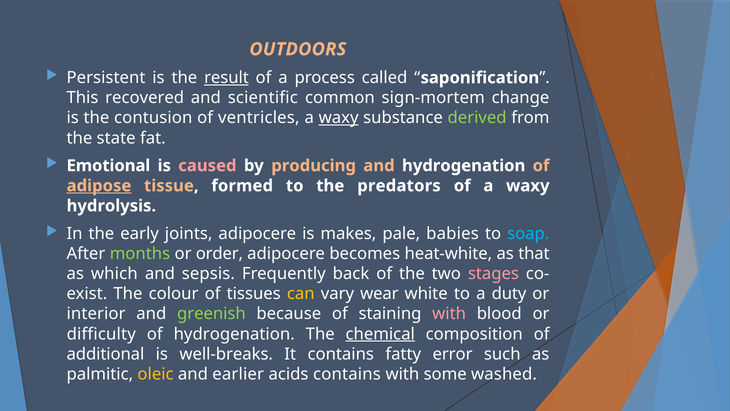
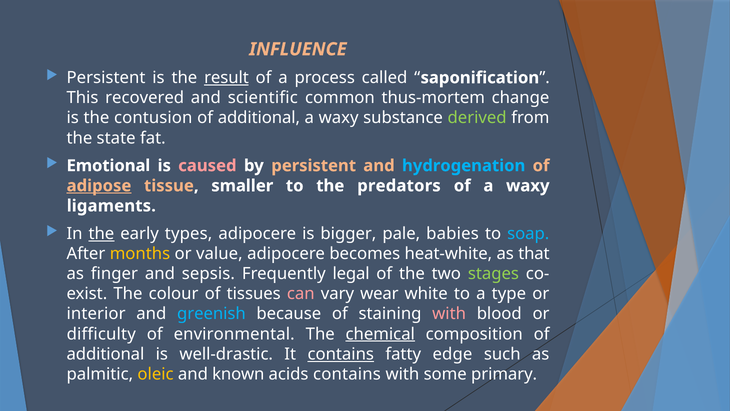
OUTDOORS: OUTDOORS -> INFLUENCE (298, 49)
sign-mortem: sign-mortem -> thus-mortem (433, 98)
ventricles: ventricles -> additional (259, 118)
waxy underline: present -> none (339, 118)
by producing: producing -> persistent (314, 166)
hydrogenation colour: white -> light blue (464, 166)
formed: formed -> smaller (242, 186)
hydrolysis: hydrolysis -> ligaments (111, 206)
the underline: none -> present (101, 233)
joints: joints -> types (189, 233)
makes: makes -> bigger (348, 233)
months colour: light green -> yellow (140, 253)
order: order -> value (219, 253)
which: which -> finger (114, 274)
back: back -> legal (351, 274)
stages colour: pink -> light green (493, 274)
can colour: yellow -> pink (301, 294)
duty: duty -> type (509, 294)
greenish colour: light green -> light blue (211, 314)
of hydrogenation: hydrogenation -> environmental (234, 334)
well-breaks: well-breaks -> well-drastic (226, 354)
contains underline: none -> present (341, 354)
error: error -> edge (452, 354)
earlier: earlier -> known (238, 374)
washed: washed -> primary (504, 374)
